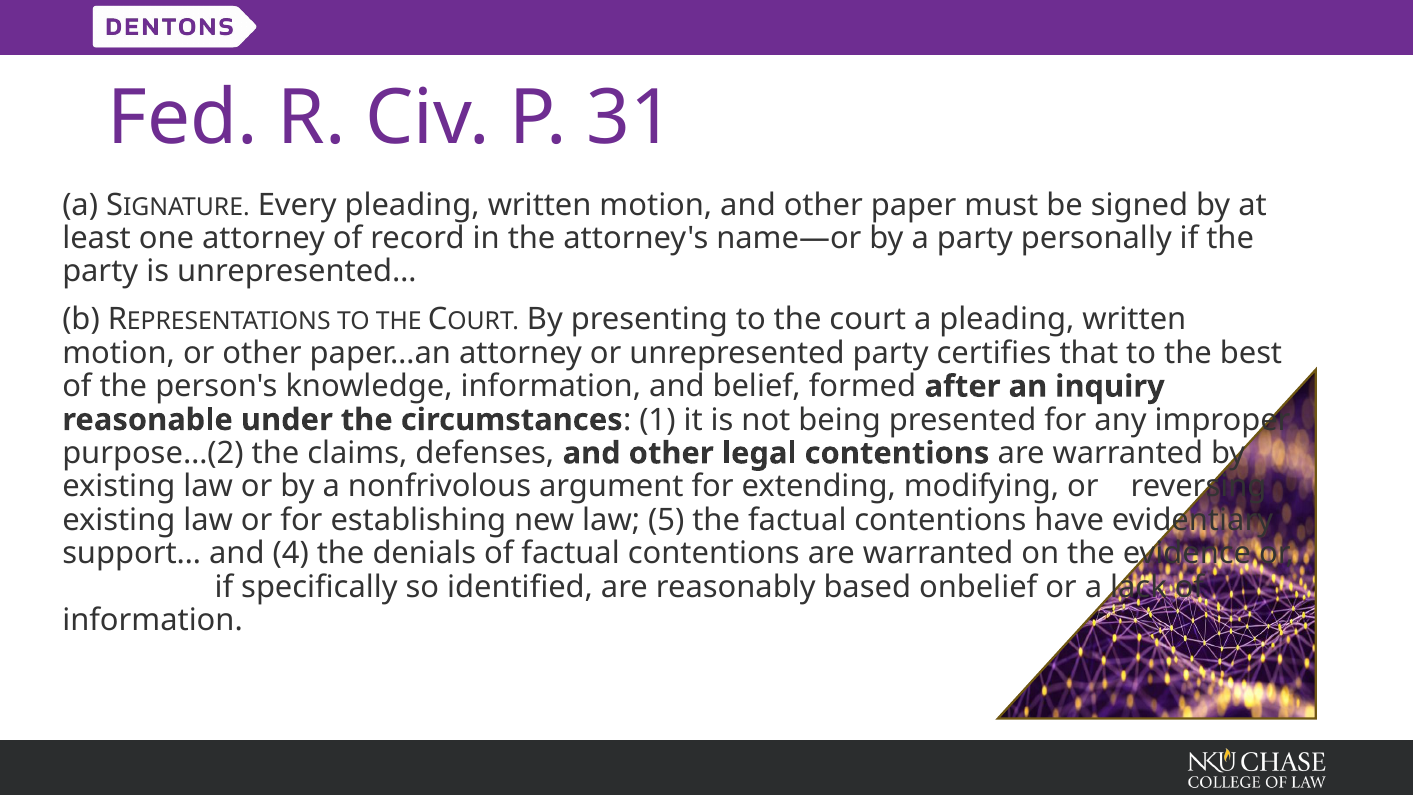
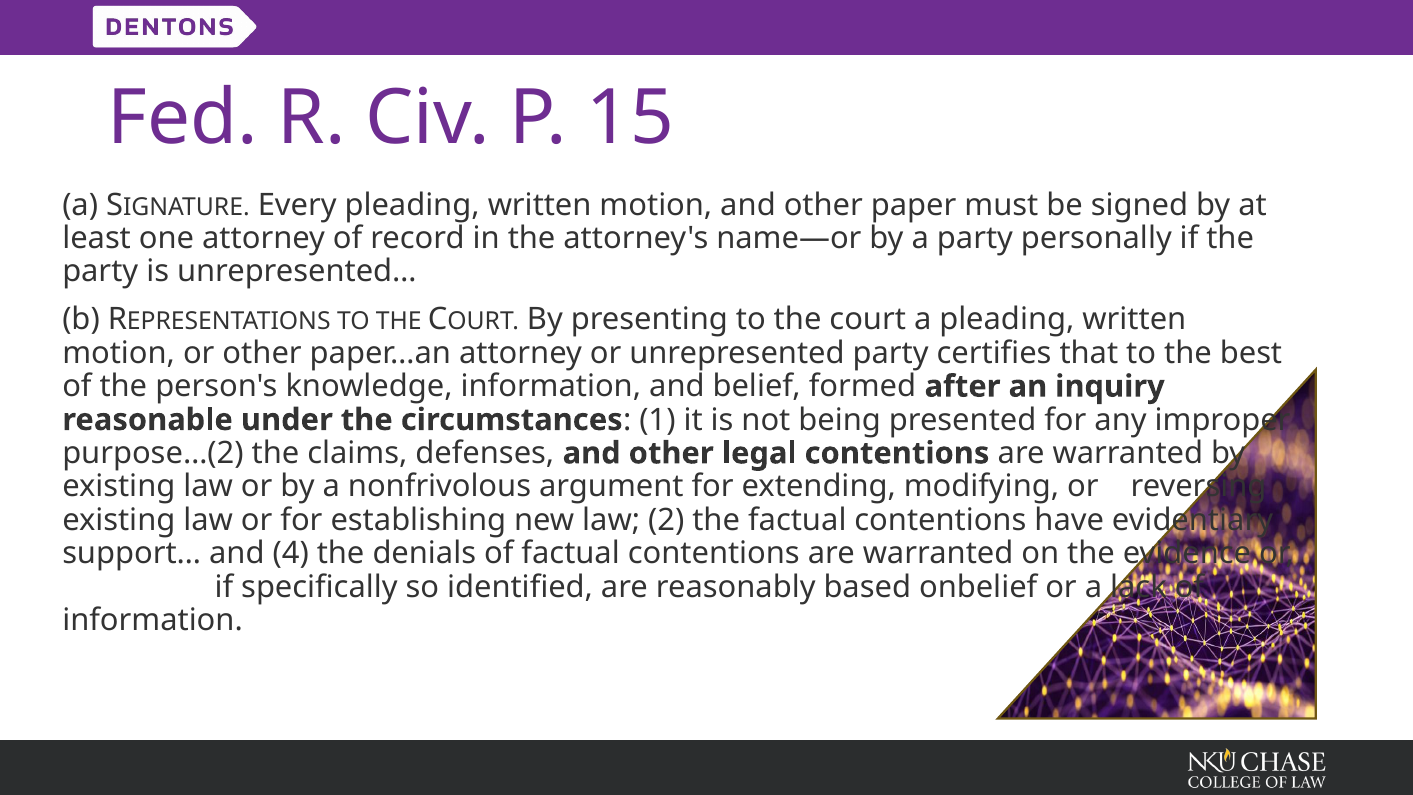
31: 31 -> 15 (630, 119)
5: 5 -> 2 (666, 520)
